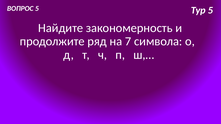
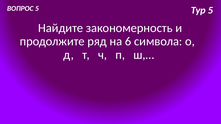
7: 7 -> 6 (128, 41)
